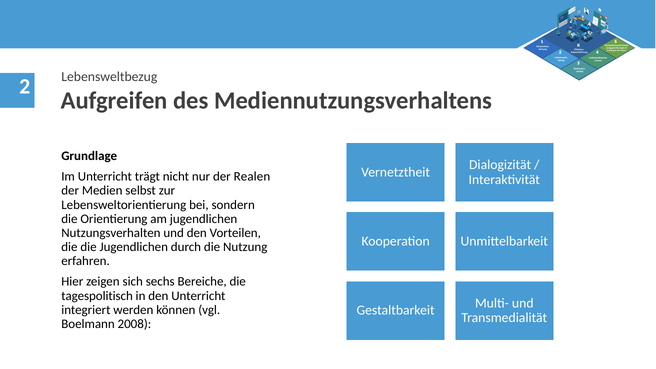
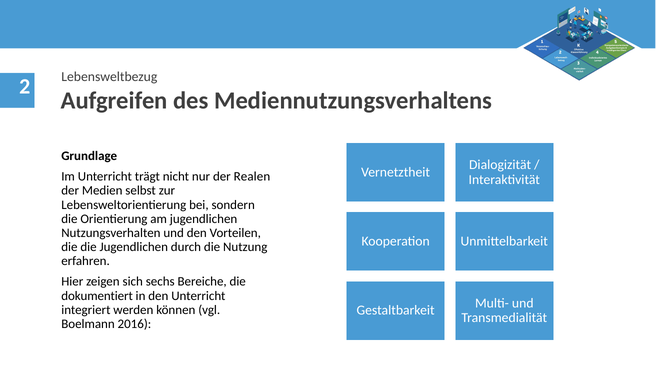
tagespolitisch: tagespolitisch -> dokumentiert (97, 296)
2008: 2008 -> 2016 (134, 324)
